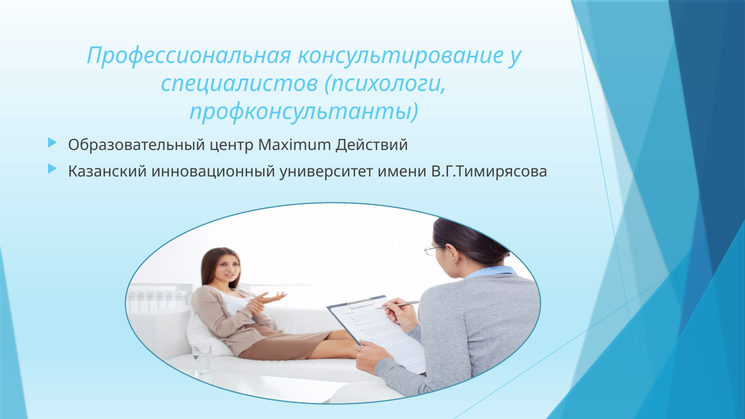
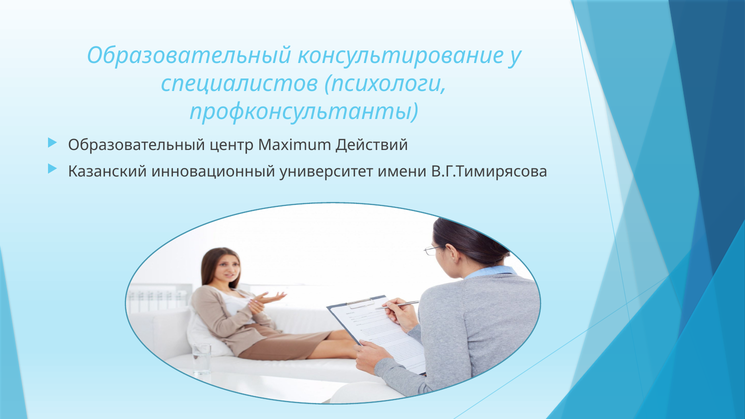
Профессиональная: Профессиональная -> Образовательный (189, 56)
